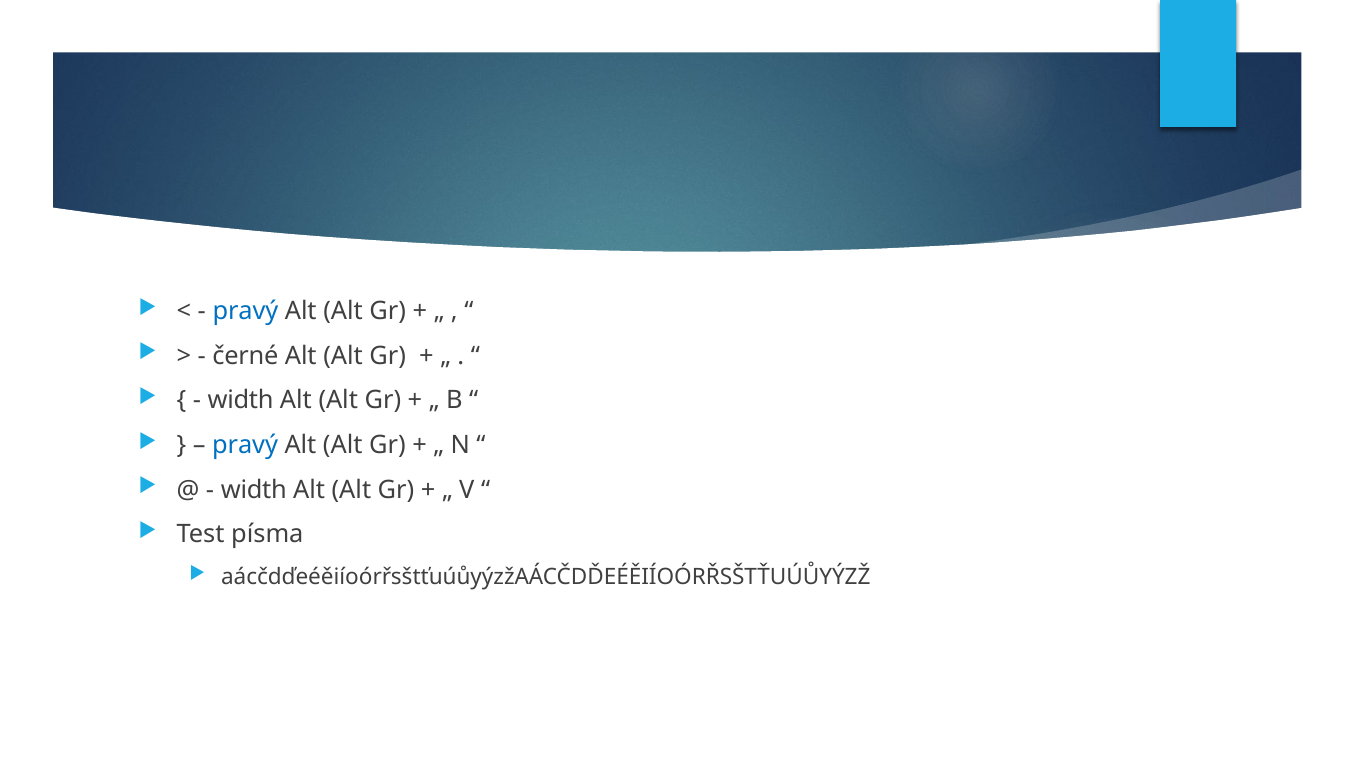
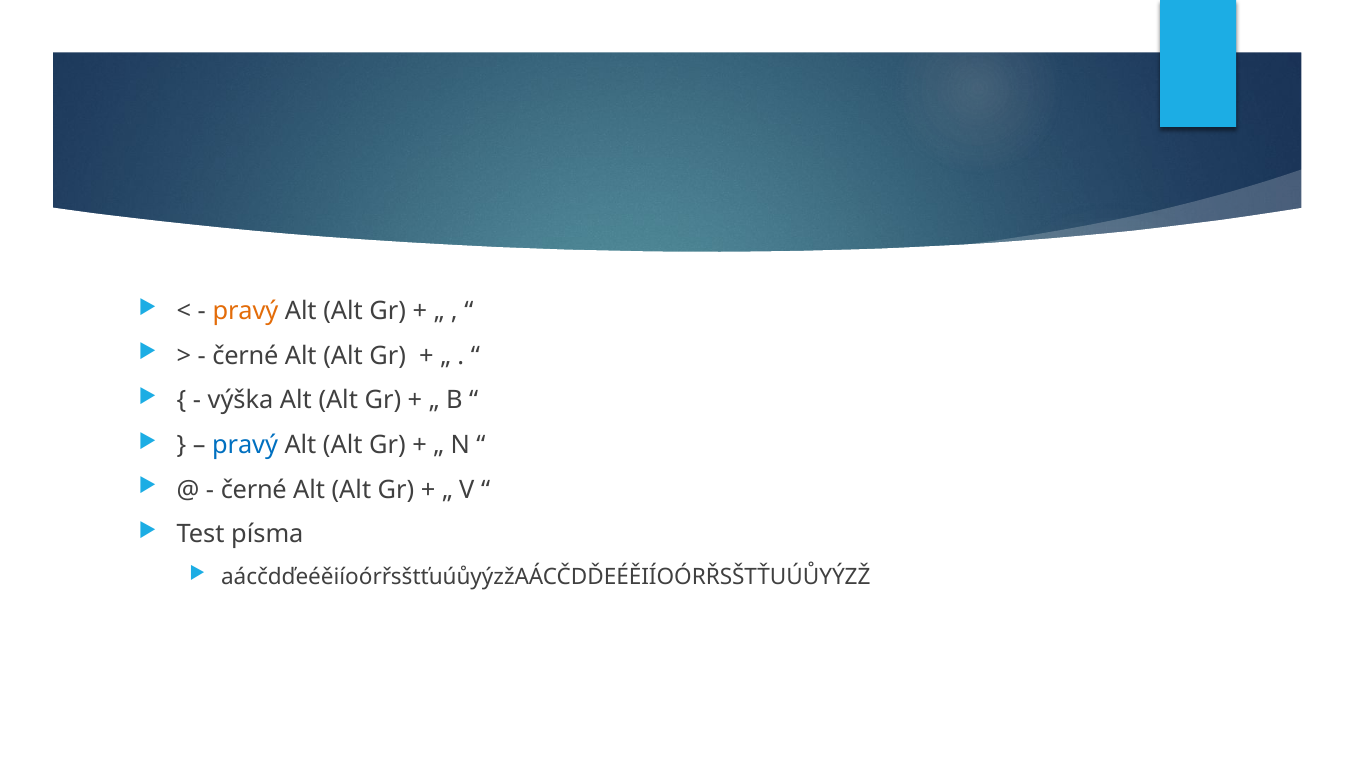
pravý colour: blue -> orange (245, 311)
width: width -> výška (241, 401)
width: width -> černé (254, 490)
